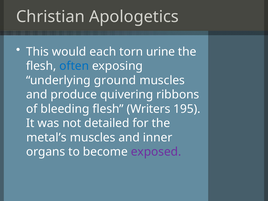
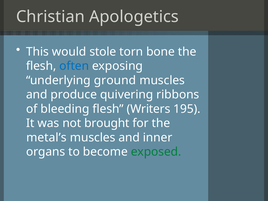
each: each -> stole (103, 52)
urine: urine -> bone (161, 52)
detailed: detailed -> brought (107, 123)
exposed colour: purple -> green (156, 152)
